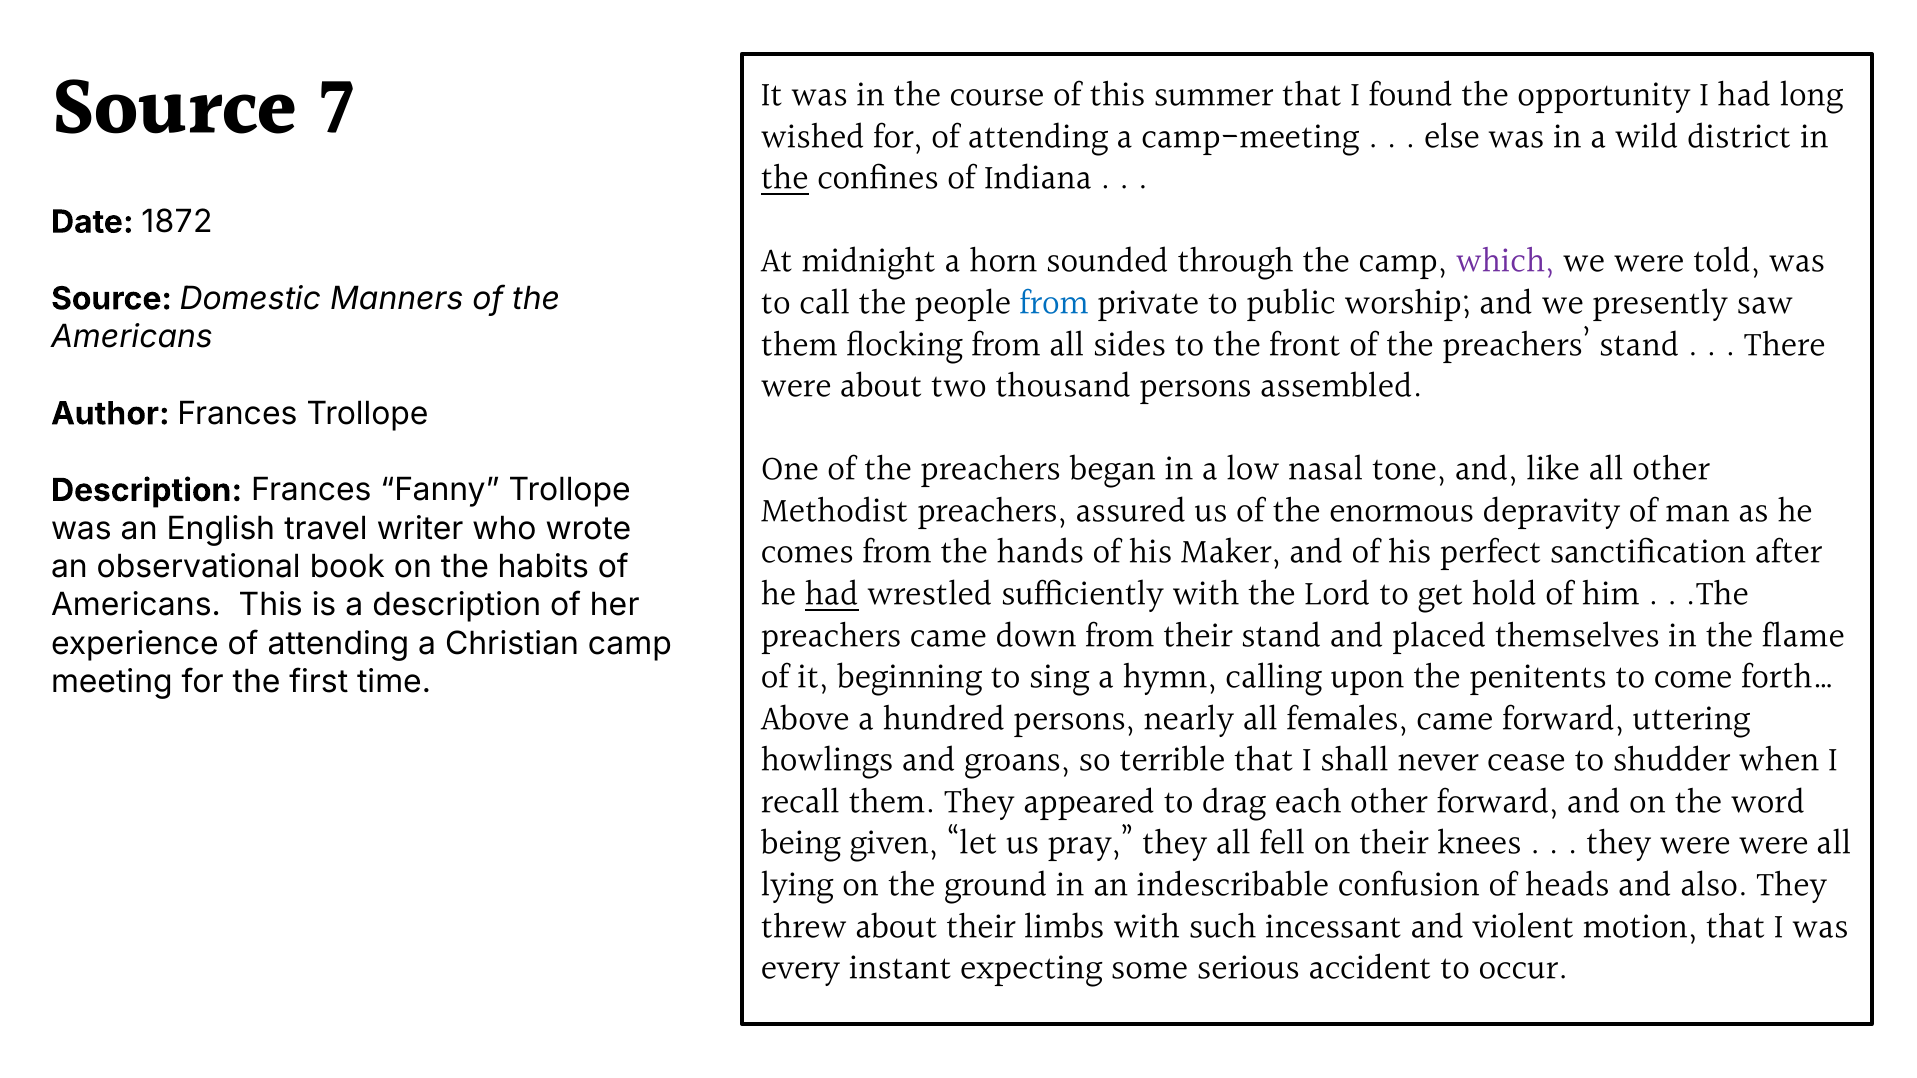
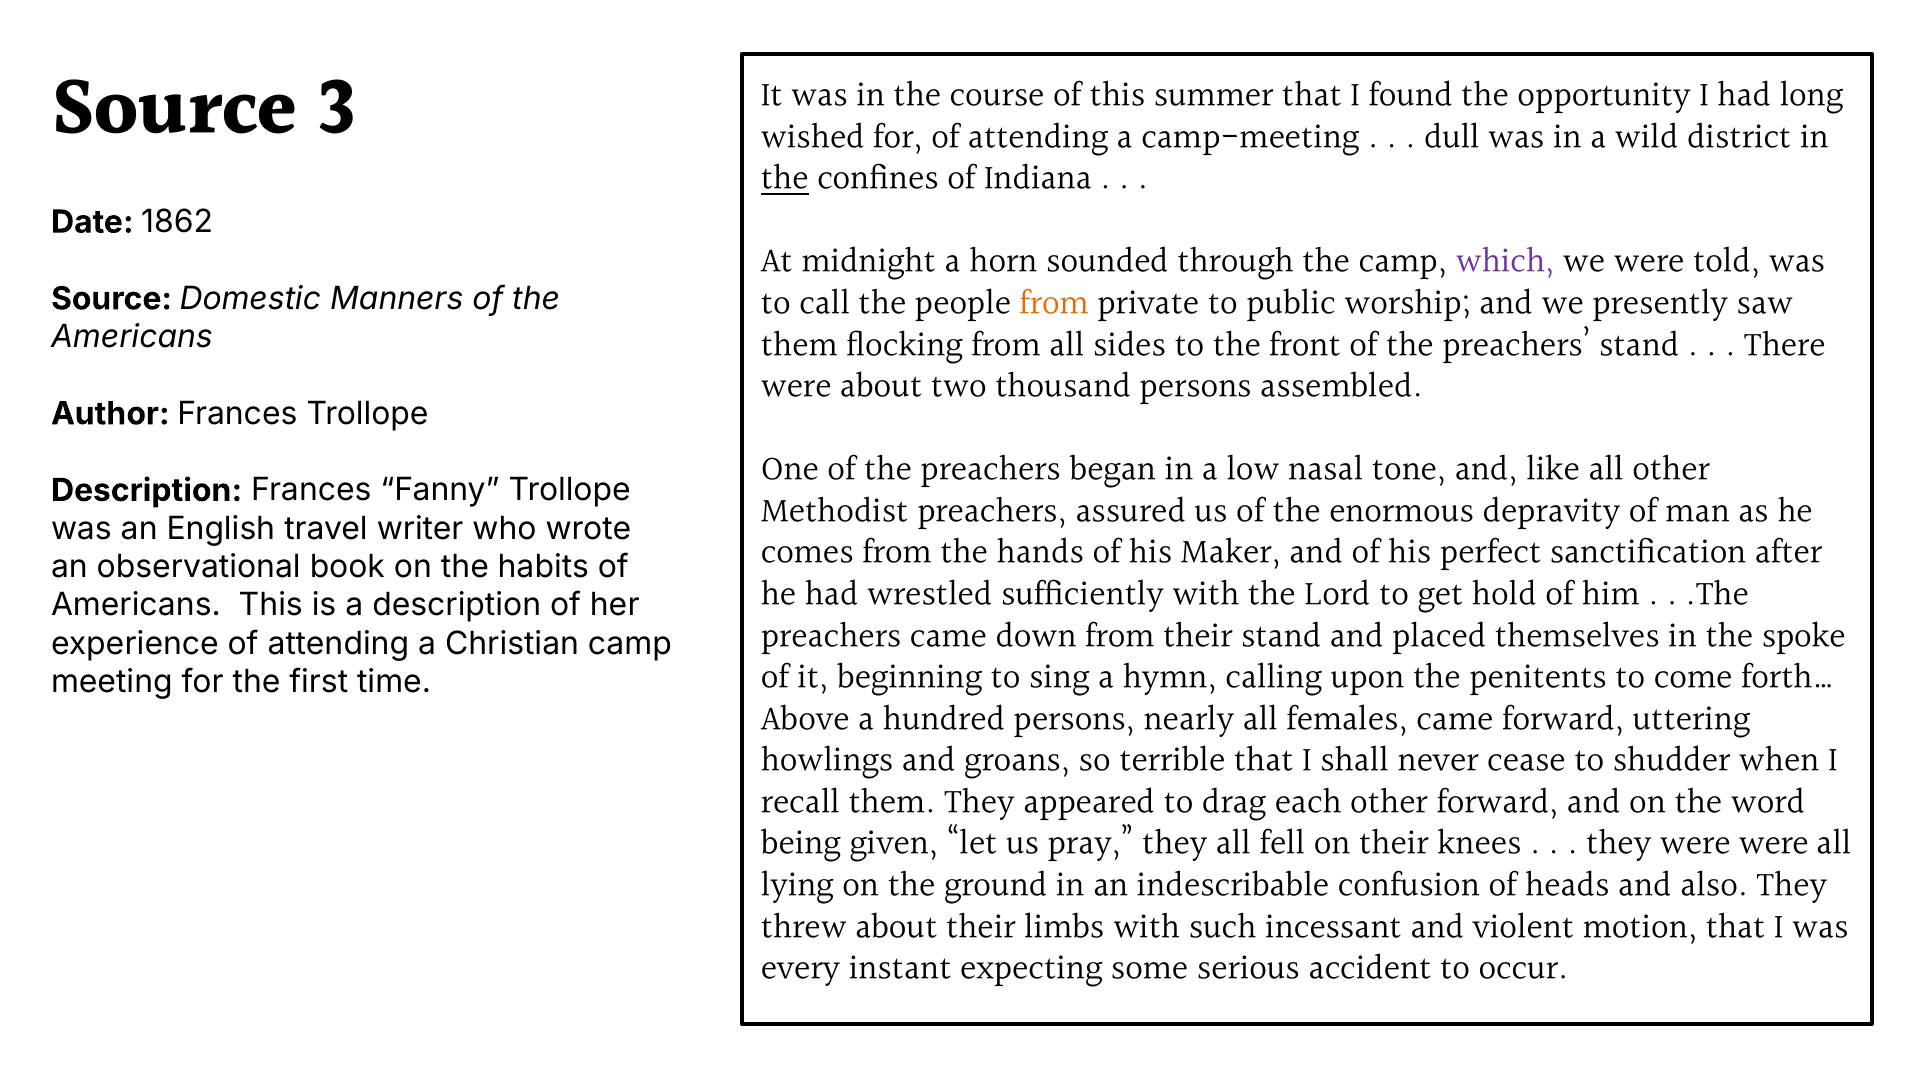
7: 7 -> 3 (337, 111)
else: else -> dull (1452, 138)
1872: 1872 -> 1862 (177, 222)
from colour: blue -> orange (1054, 304)
had underline: present -> none (832, 595)
flame: flame -> spoke (1804, 637)
